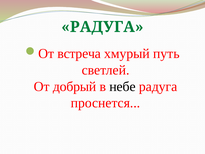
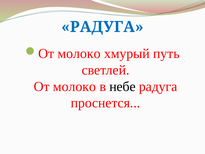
РАДУГА colour: green -> blue (102, 27)
встреча: встреча -> молоко (79, 54)
добрый: добрый -> молоко (74, 86)
